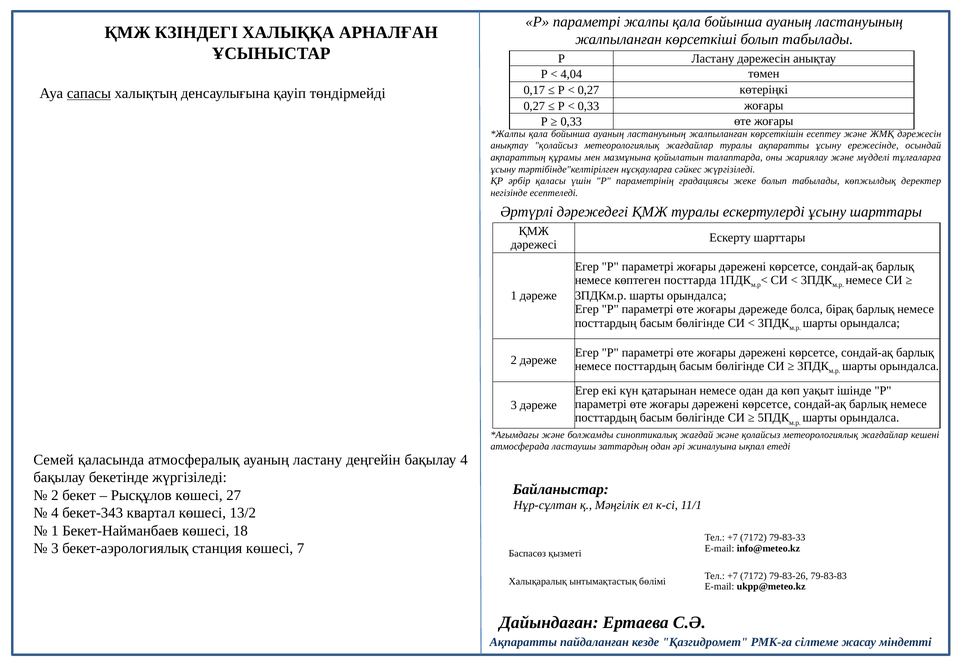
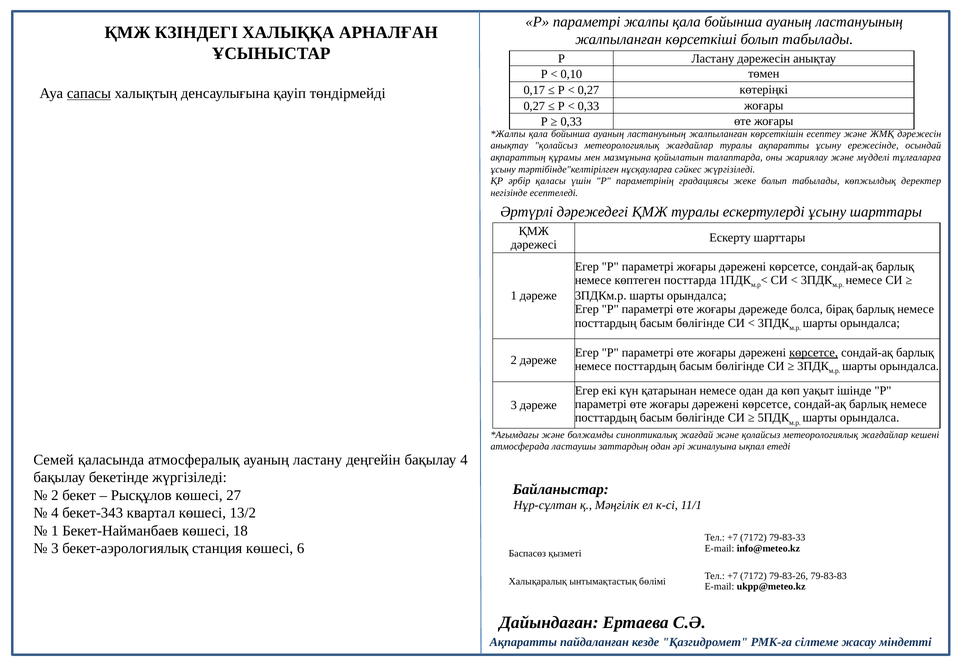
4,04: 4,04 -> 0,10 (571, 74)
көрсетсе underline: none -> present (814, 353)
7: 7 -> 6 (301, 549)
